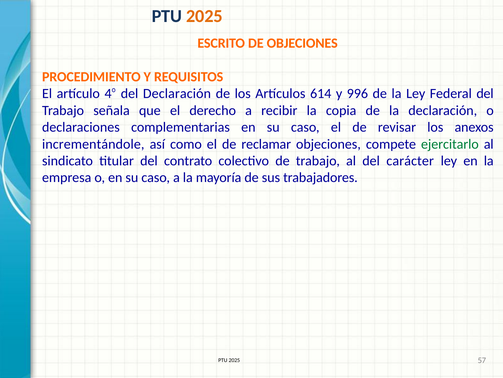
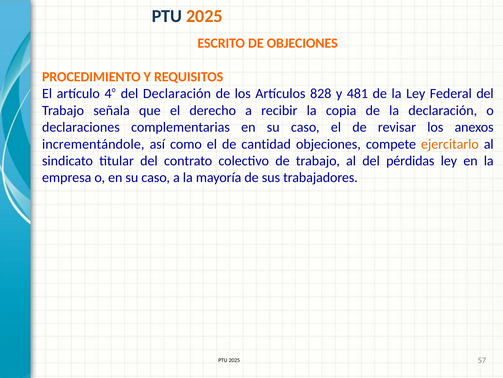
614: 614 -> 828 (321, 93)
996: 996 -> 481 (357, 93)
reclamar: reclamar -> cantidad (266, 144)
ejercitarlo colour: green -> orange (450, 144)
carácter: carácter -> pérdidas (410, 161)
